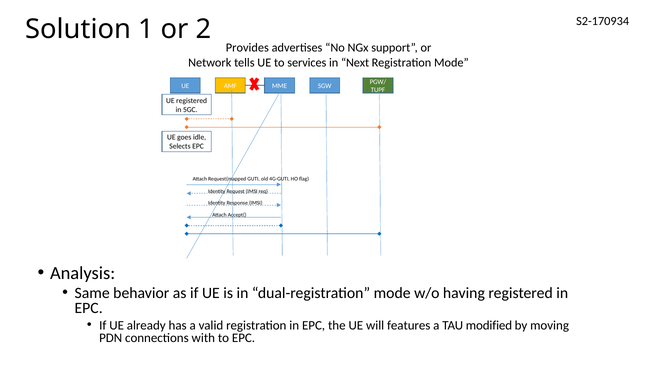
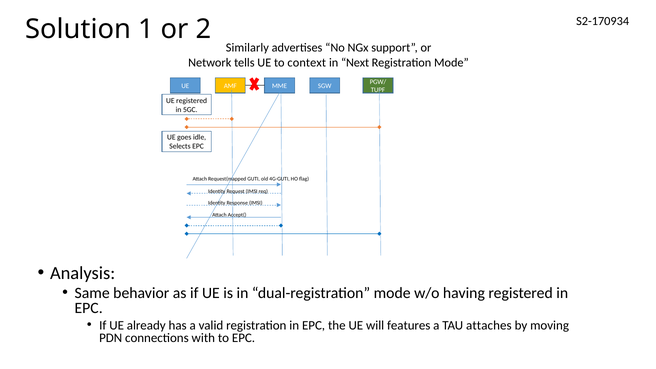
Provides: Provides -> Similarly (247, 48)
services: services -> context (307, 62)
modified: modified -> attaches (489, 325)
